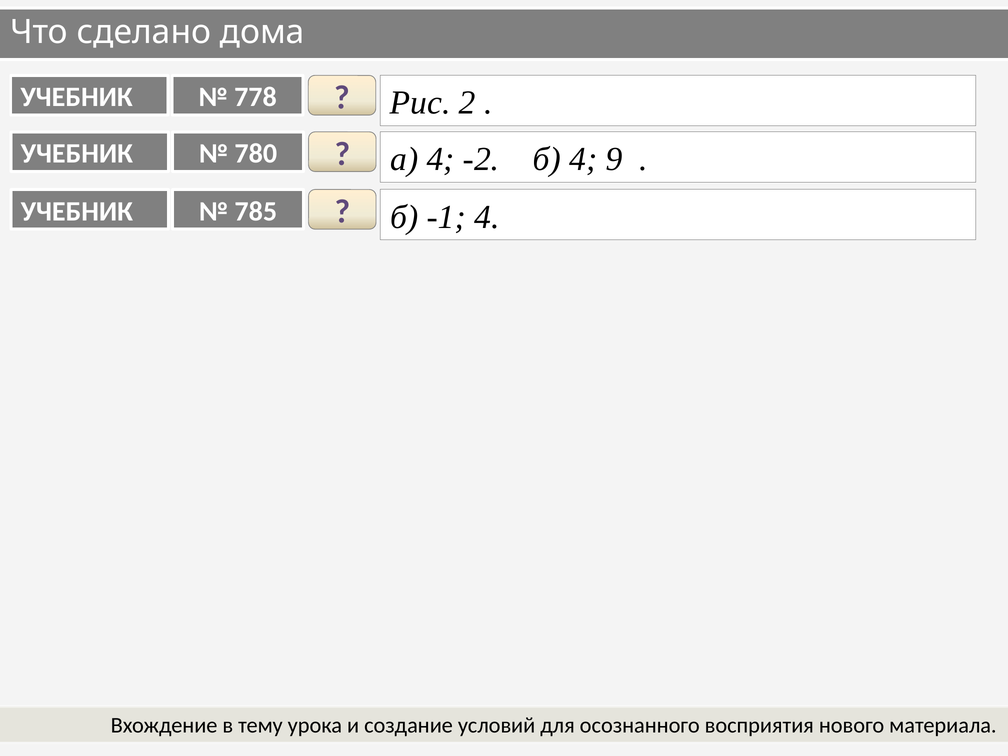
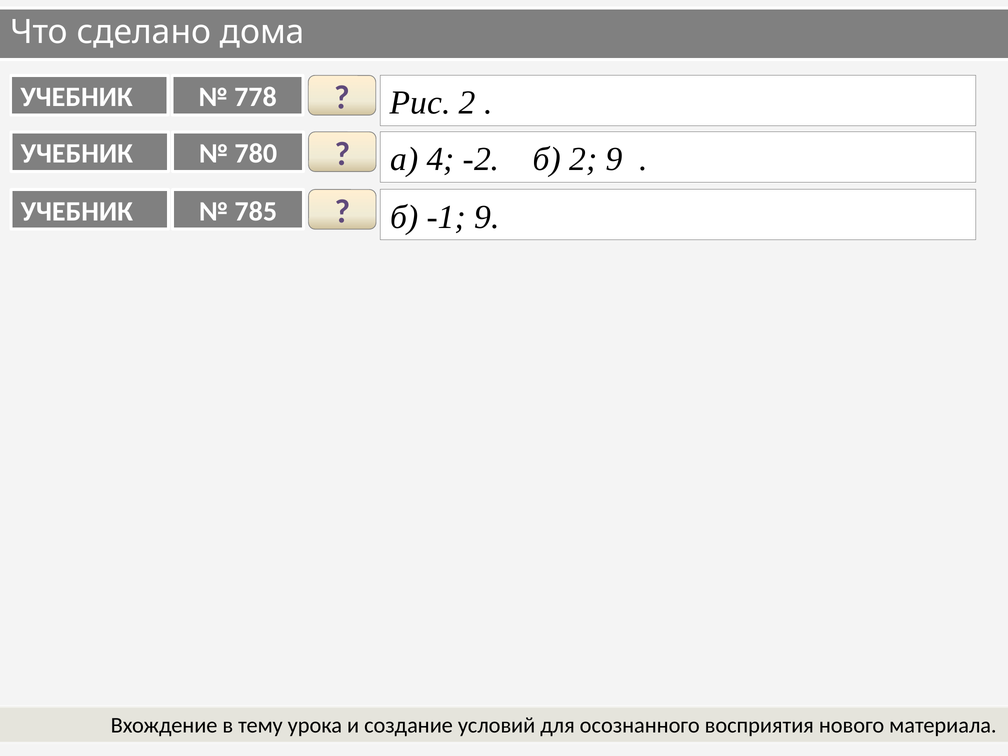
б 4: 4 -> 2 (583, 159)
-1 4: 4 -> 9 (487, 217)
